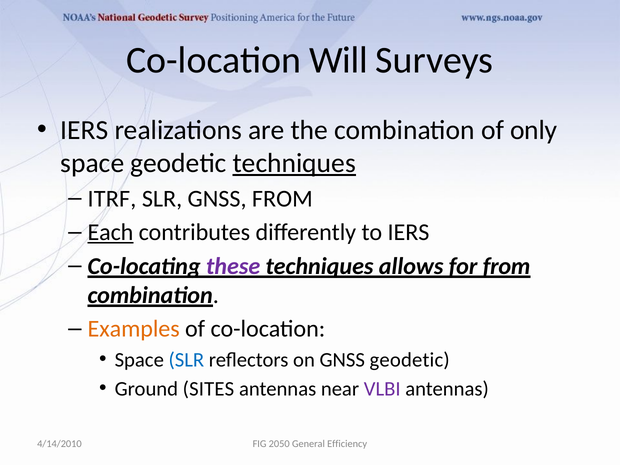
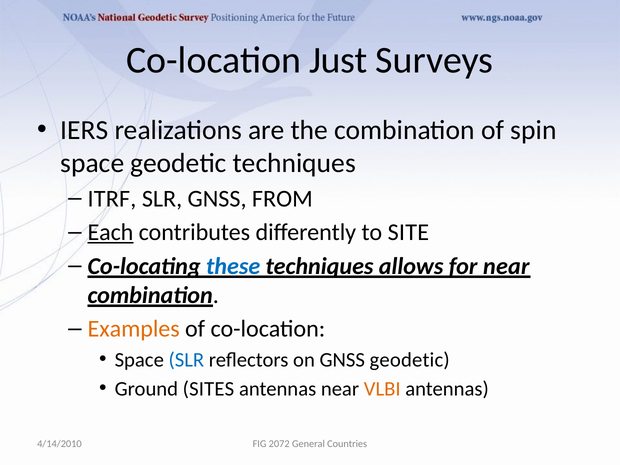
Will: Will -> Just (338, 60)
only: only -> spin (533, 130)
techniques underline: present -> none (294, 163)
to IERS: IERS -> SITE (408, 233)
these colour: purple -> blue (233, 266)
for from: from -> near (506, 266)
VLBI colour: purple -> orange (382, 389)
2050: 2050 -> 2072 (279, 444)
Efficiency: Efficiency -> Countries (347, 444)
